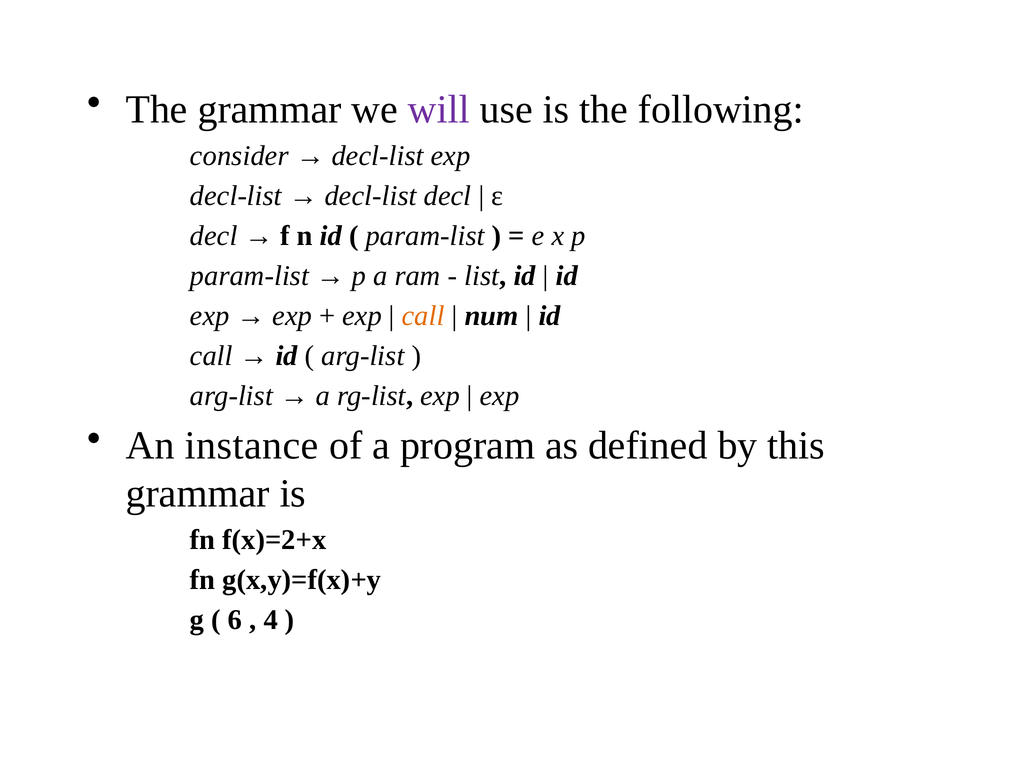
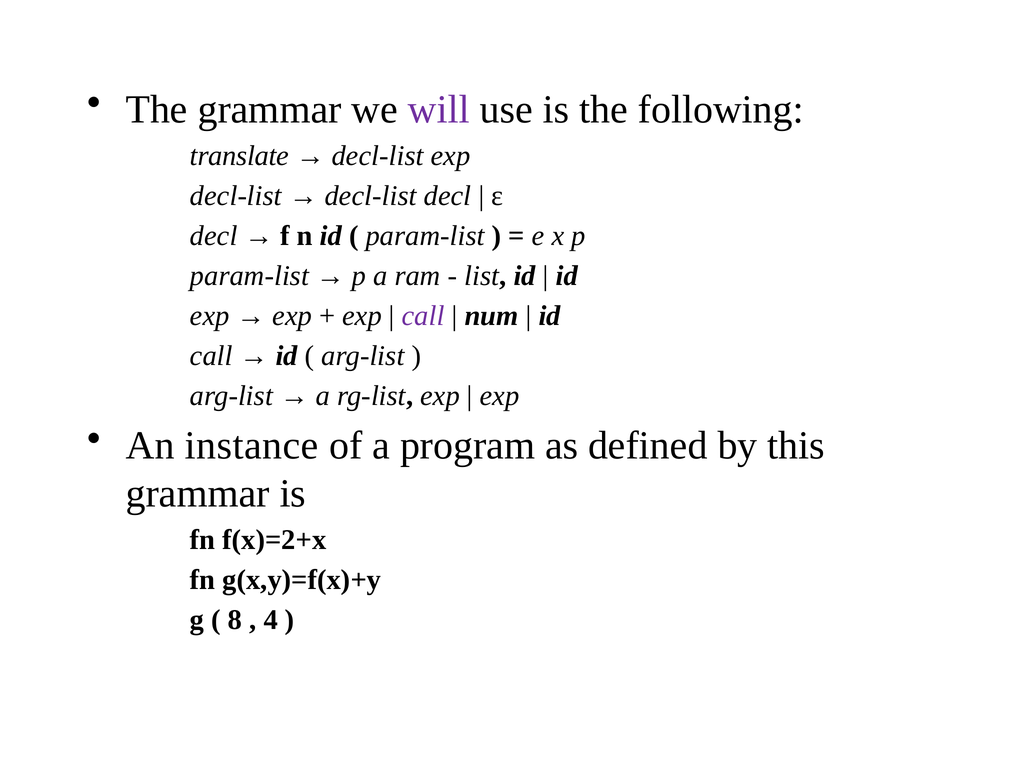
consider: consider -> translate (240, 156)
call colour: orange -> purple (423, 315)
6: 6 -> 8 (235, 619)
